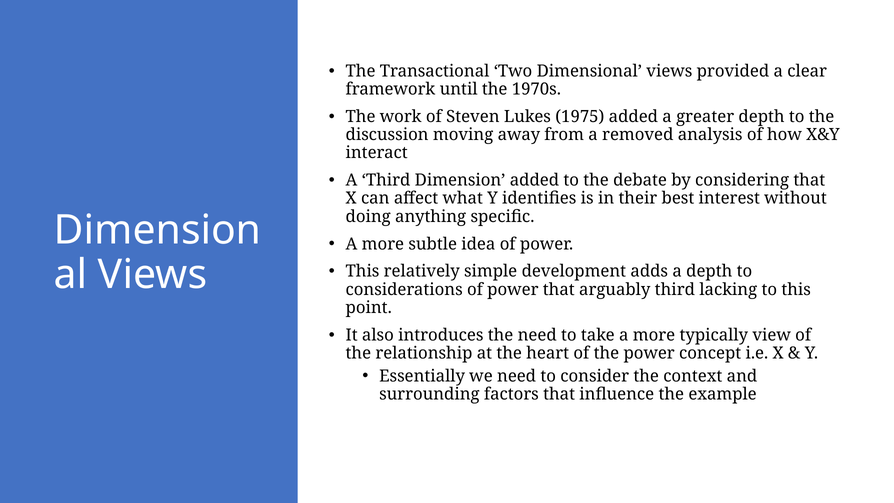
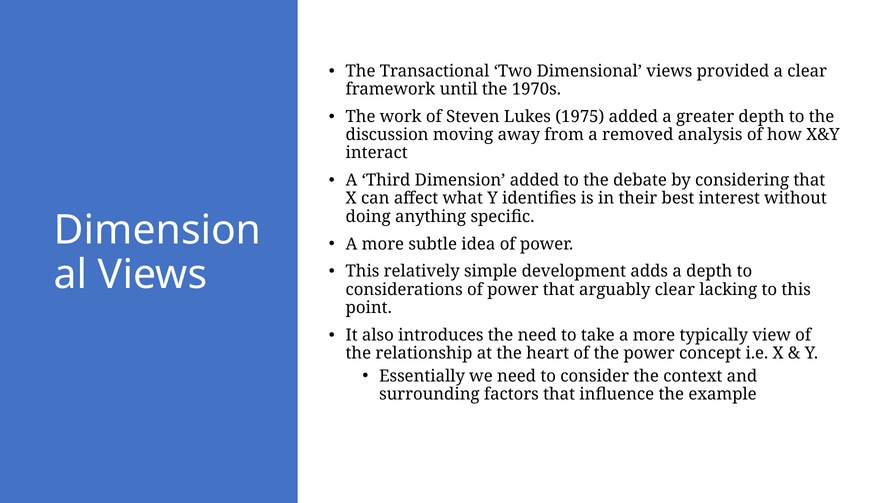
arguably third: third -> clear (675, 289)
